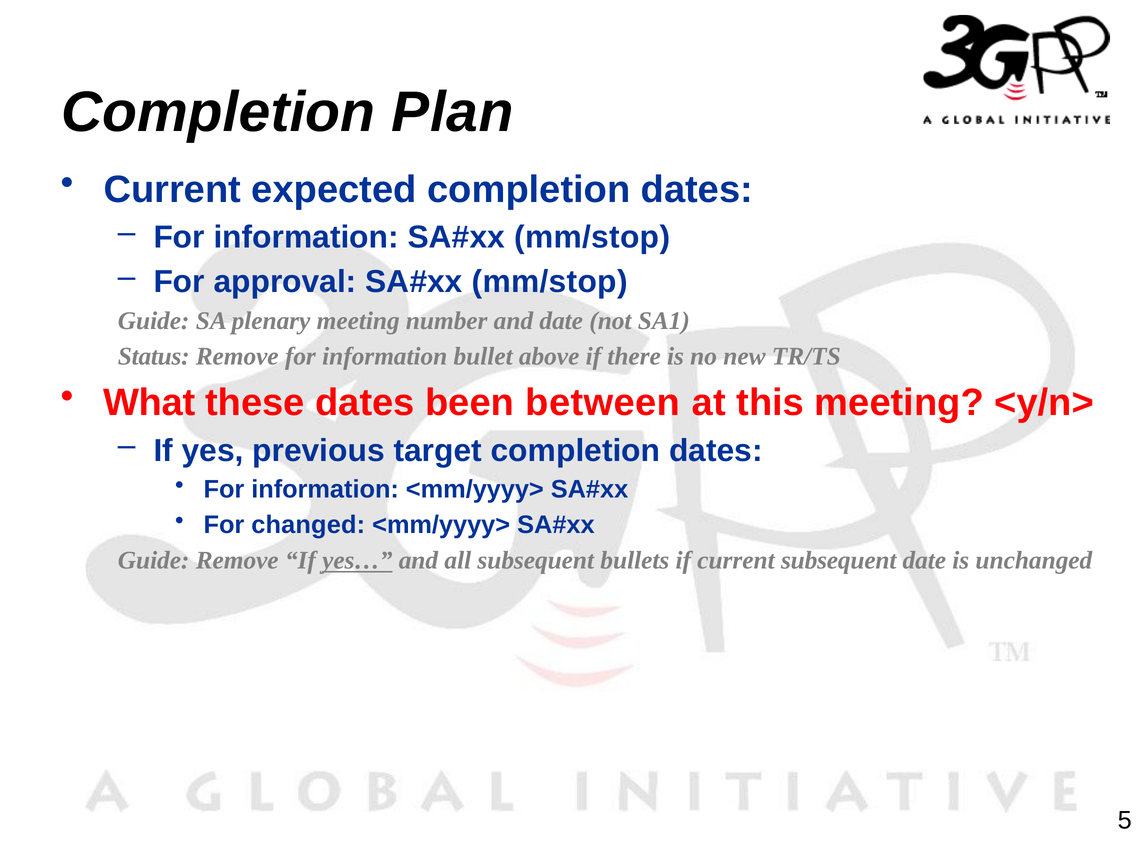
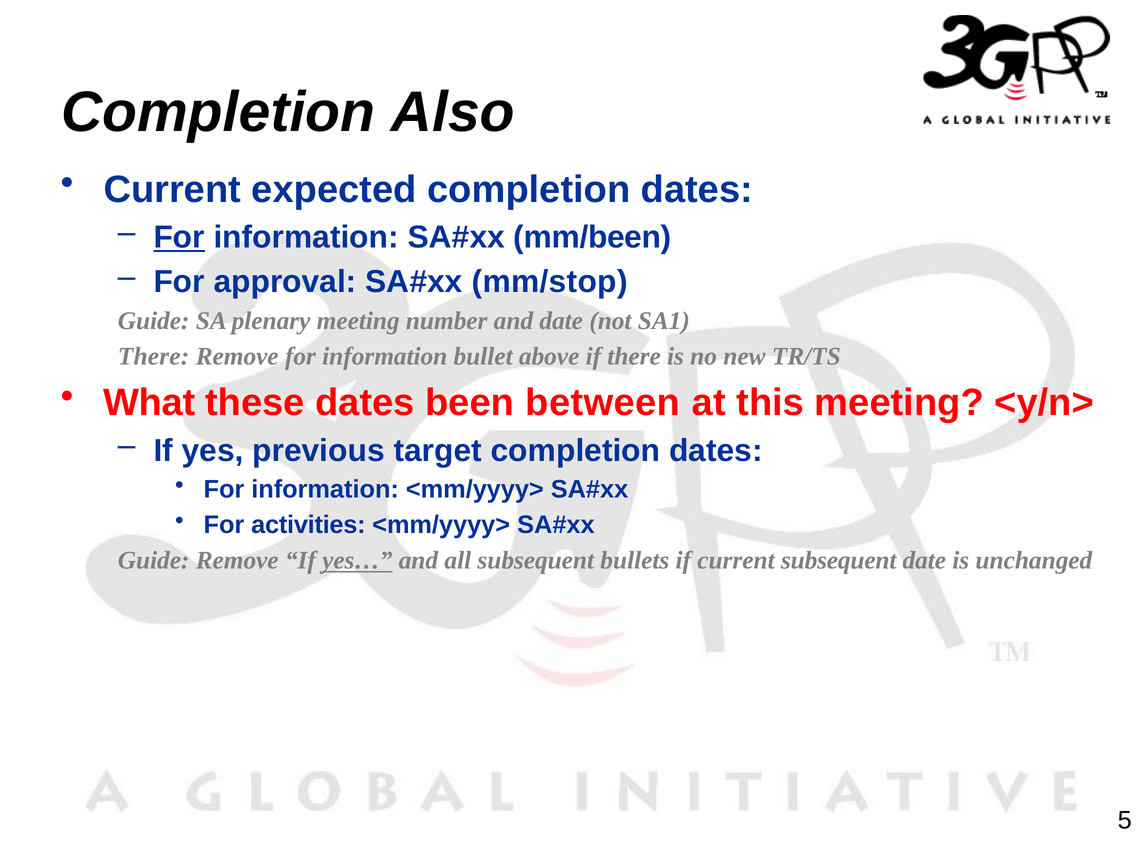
Plan: Plan -> Also (453, 112)
For underline: none -> present (179, 237)
mm/stop: mm/stop -> mm/been (592, 237)
Status: Status -> There (154, 356)
changed: changed -> activities (308, 525)
